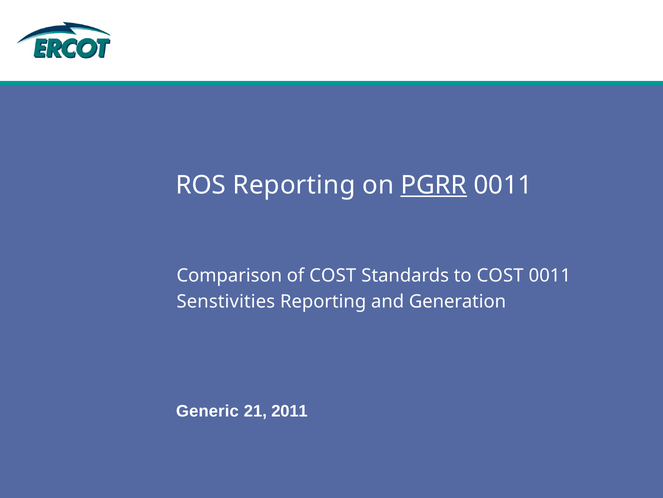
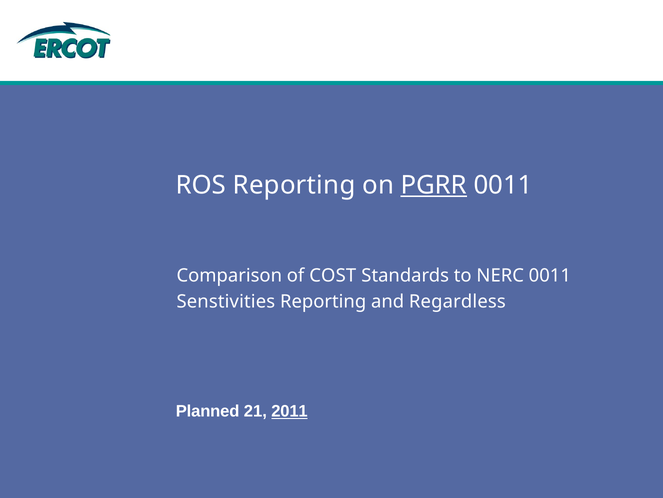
to COST: COST -> NERC (500, 275)
Generation: Generation -> Regardless (457, 301)
Generic: Generic -> Planned (208, 411)
2011 underline: none -> present (289, 411)
